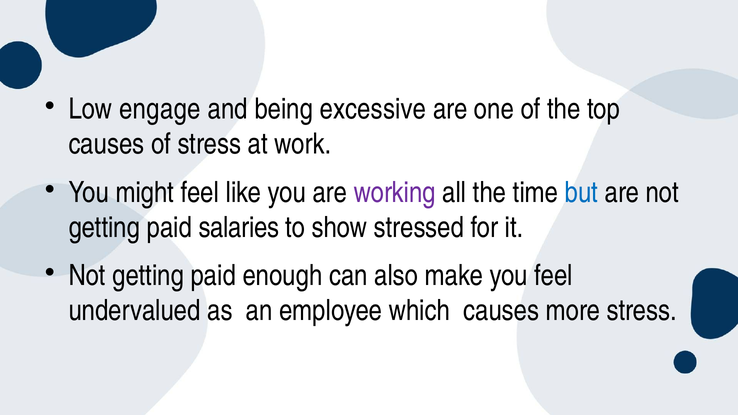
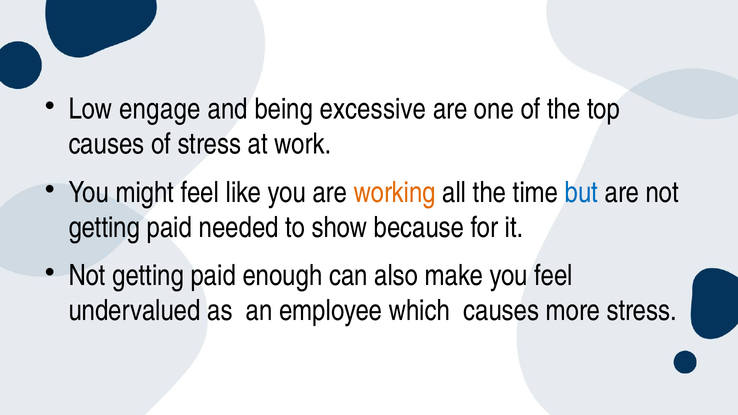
working colour: purple -> orange (395, 193)
salaries: salaries -> needed (239, 228)
stressed: stressed -> because (419, 228)
